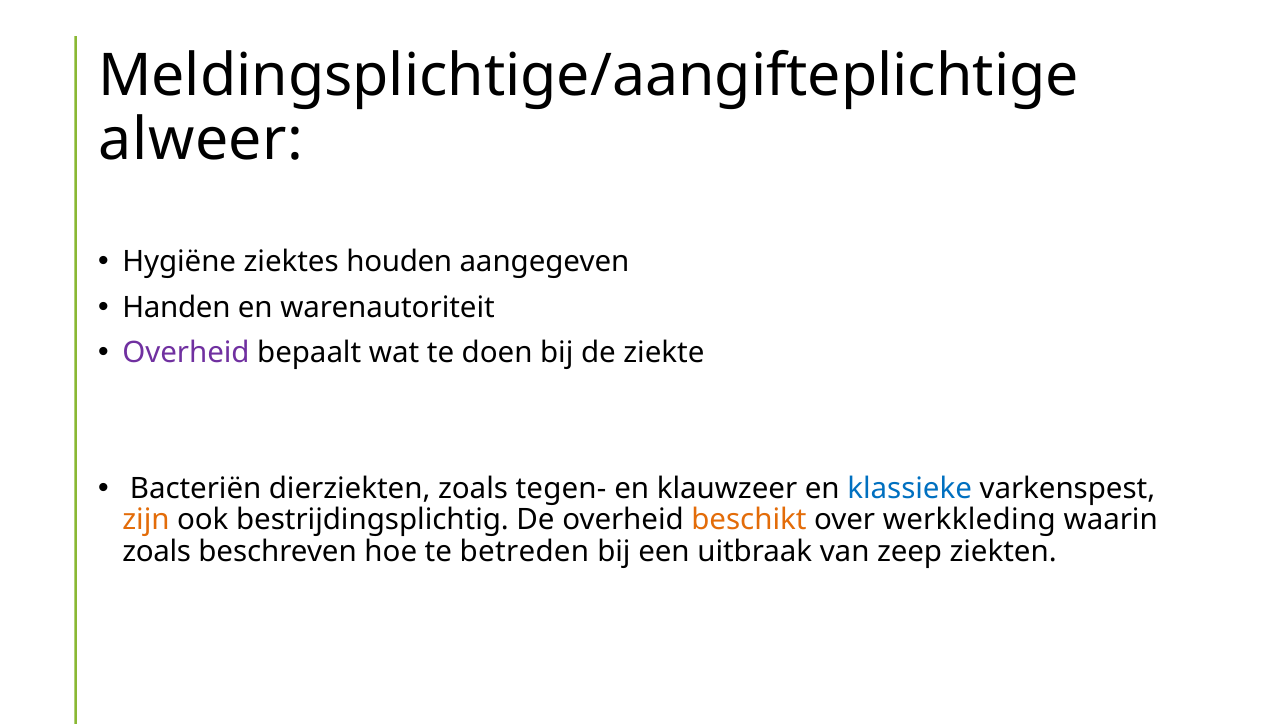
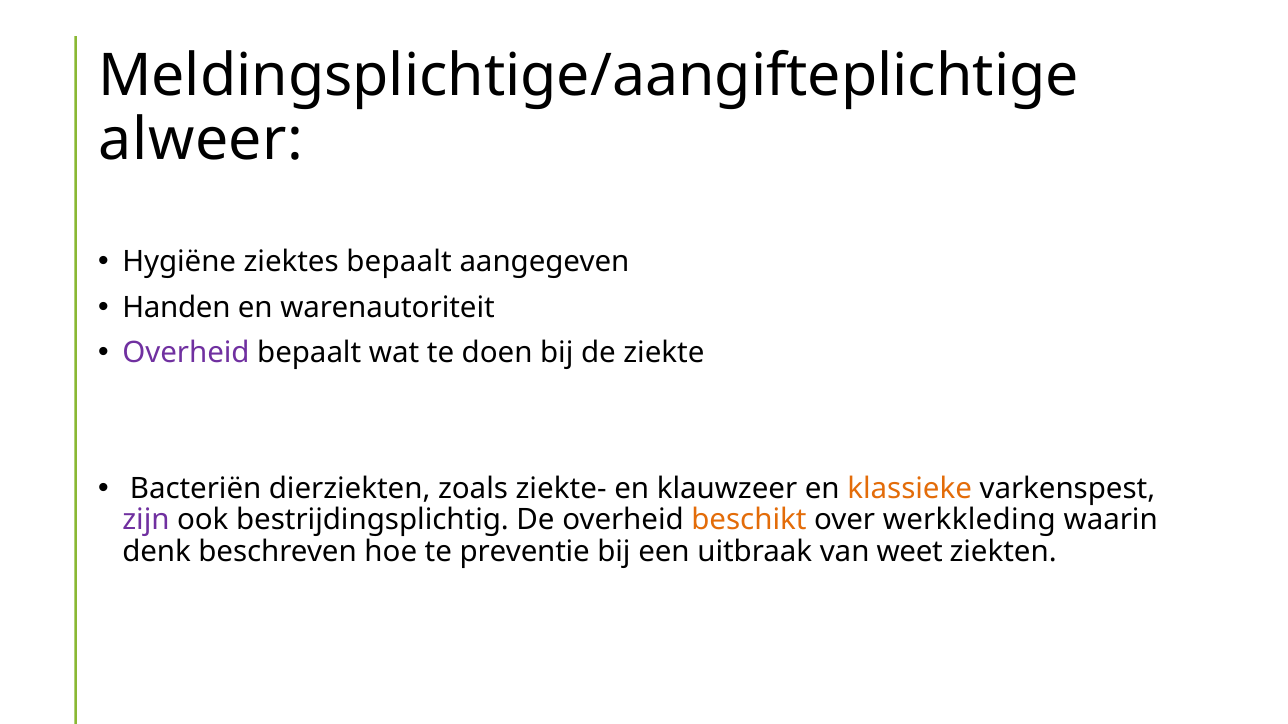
ziektes houden: houden -> bepaalt (399, 262)
tegen-: tegen- -> ziekte- (561, 489)
klassieke colour: blue -> orange (910, 489)
zijn colour: orange -> purple (146, 521)
zoals: zoals -> denk (157, 552)
betreden: betreden -> preventie (525, 552)
zeep: zeep -> weet (910, 552)
